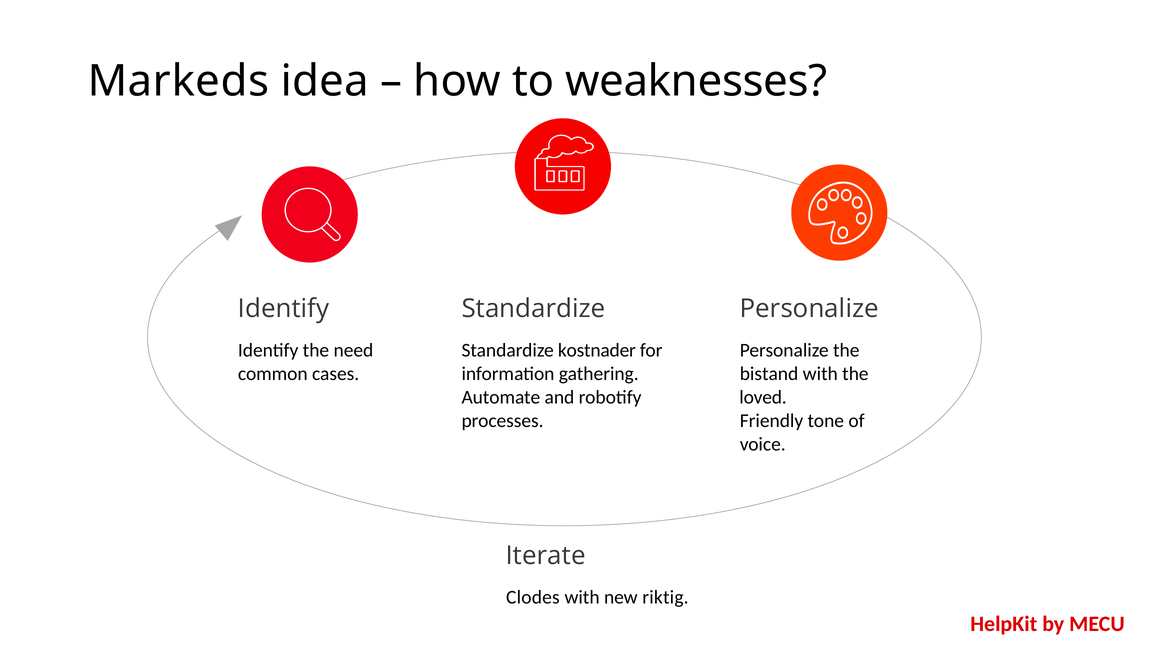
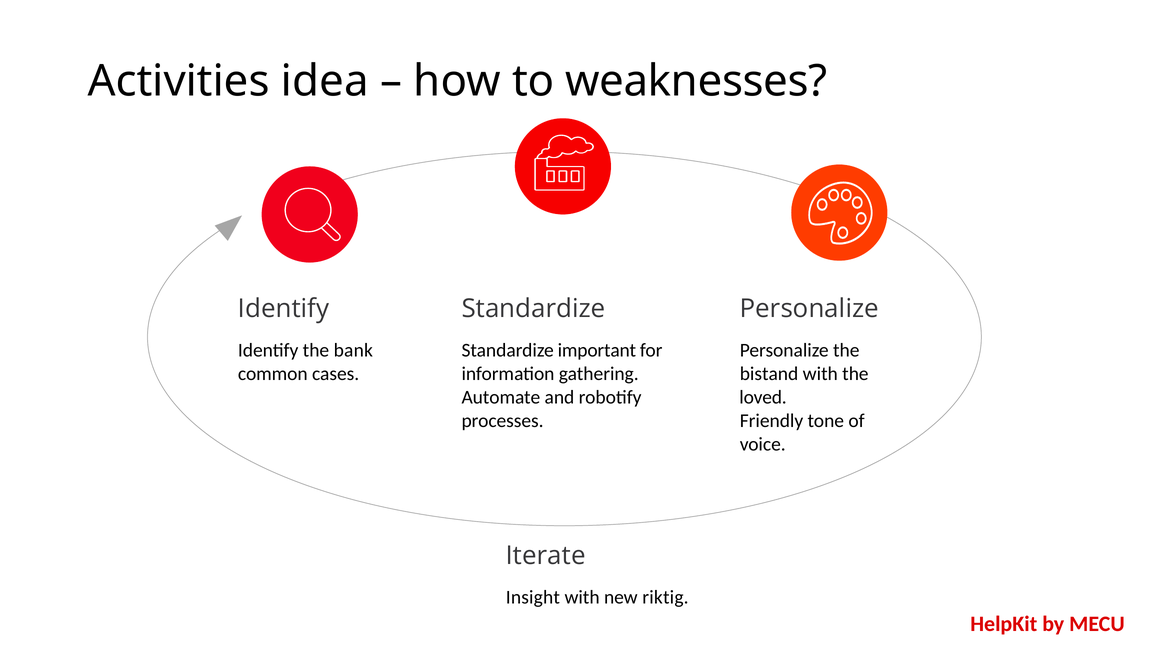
Markeds: Markeds -> Activities (179, 81)
need: need -> bank (353, 350)
kostnader: kostnader -> important (597, 350)
Clodes: Clodes -> Insight (533, 597)
